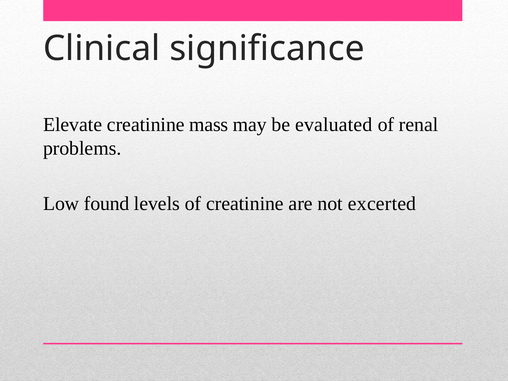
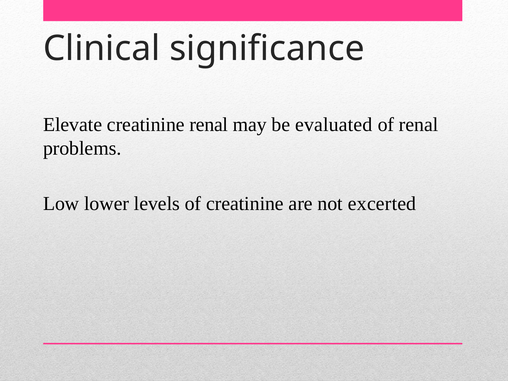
creatinine mass: mass -> renal (209, 125)
found: found -> lower (107, 204)
